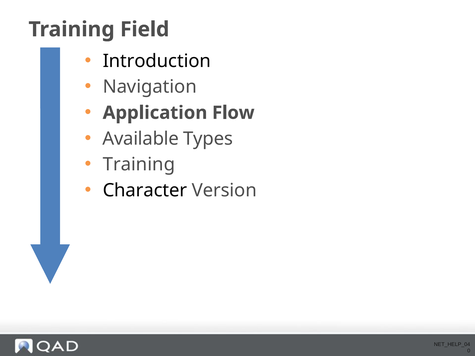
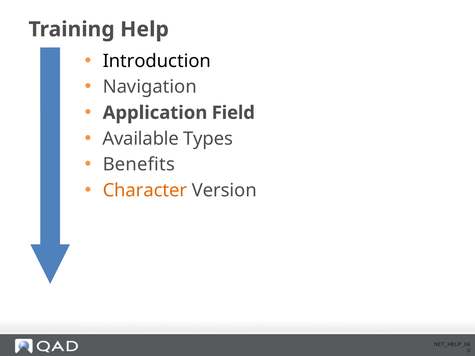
Field: Field -> Help (145, 29)
Flow: Flow -> Field (233, 113)
Training: Training -> Benefits (139, 165)
Character colour: black -> orange (145, 190)
